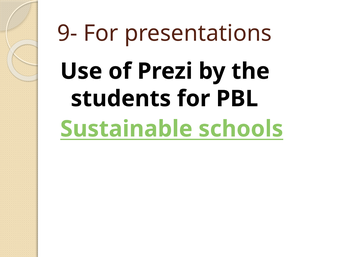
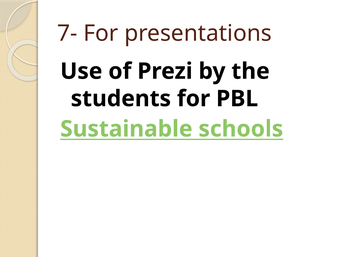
9-: 9- -> 7- (67, 33)
